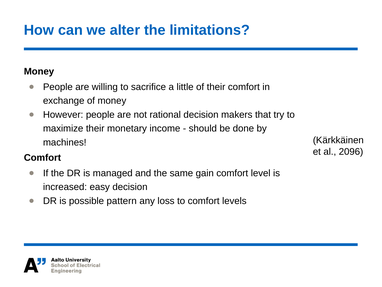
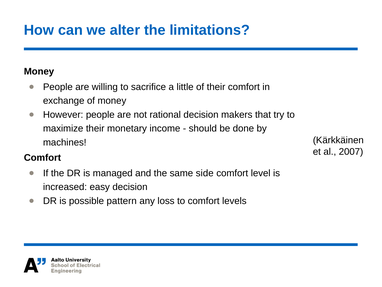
2096: 2096 -> 2007 (351, 151)
gain: gain -> side (205, 173)
